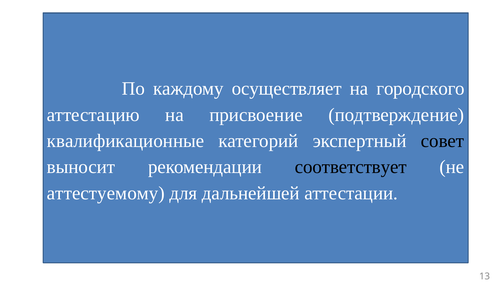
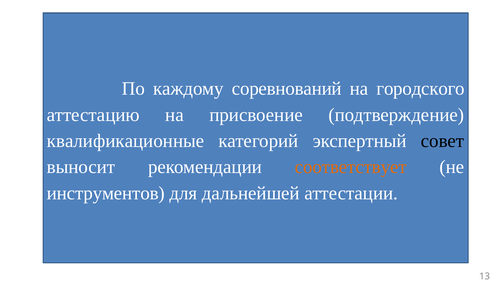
осуществляет: осуществляет -> соревнований (287, 89)
соответствует colour: black -> orange (351, 167)
аттестуемому: аттестуемому -> инструментов (106, 193)
